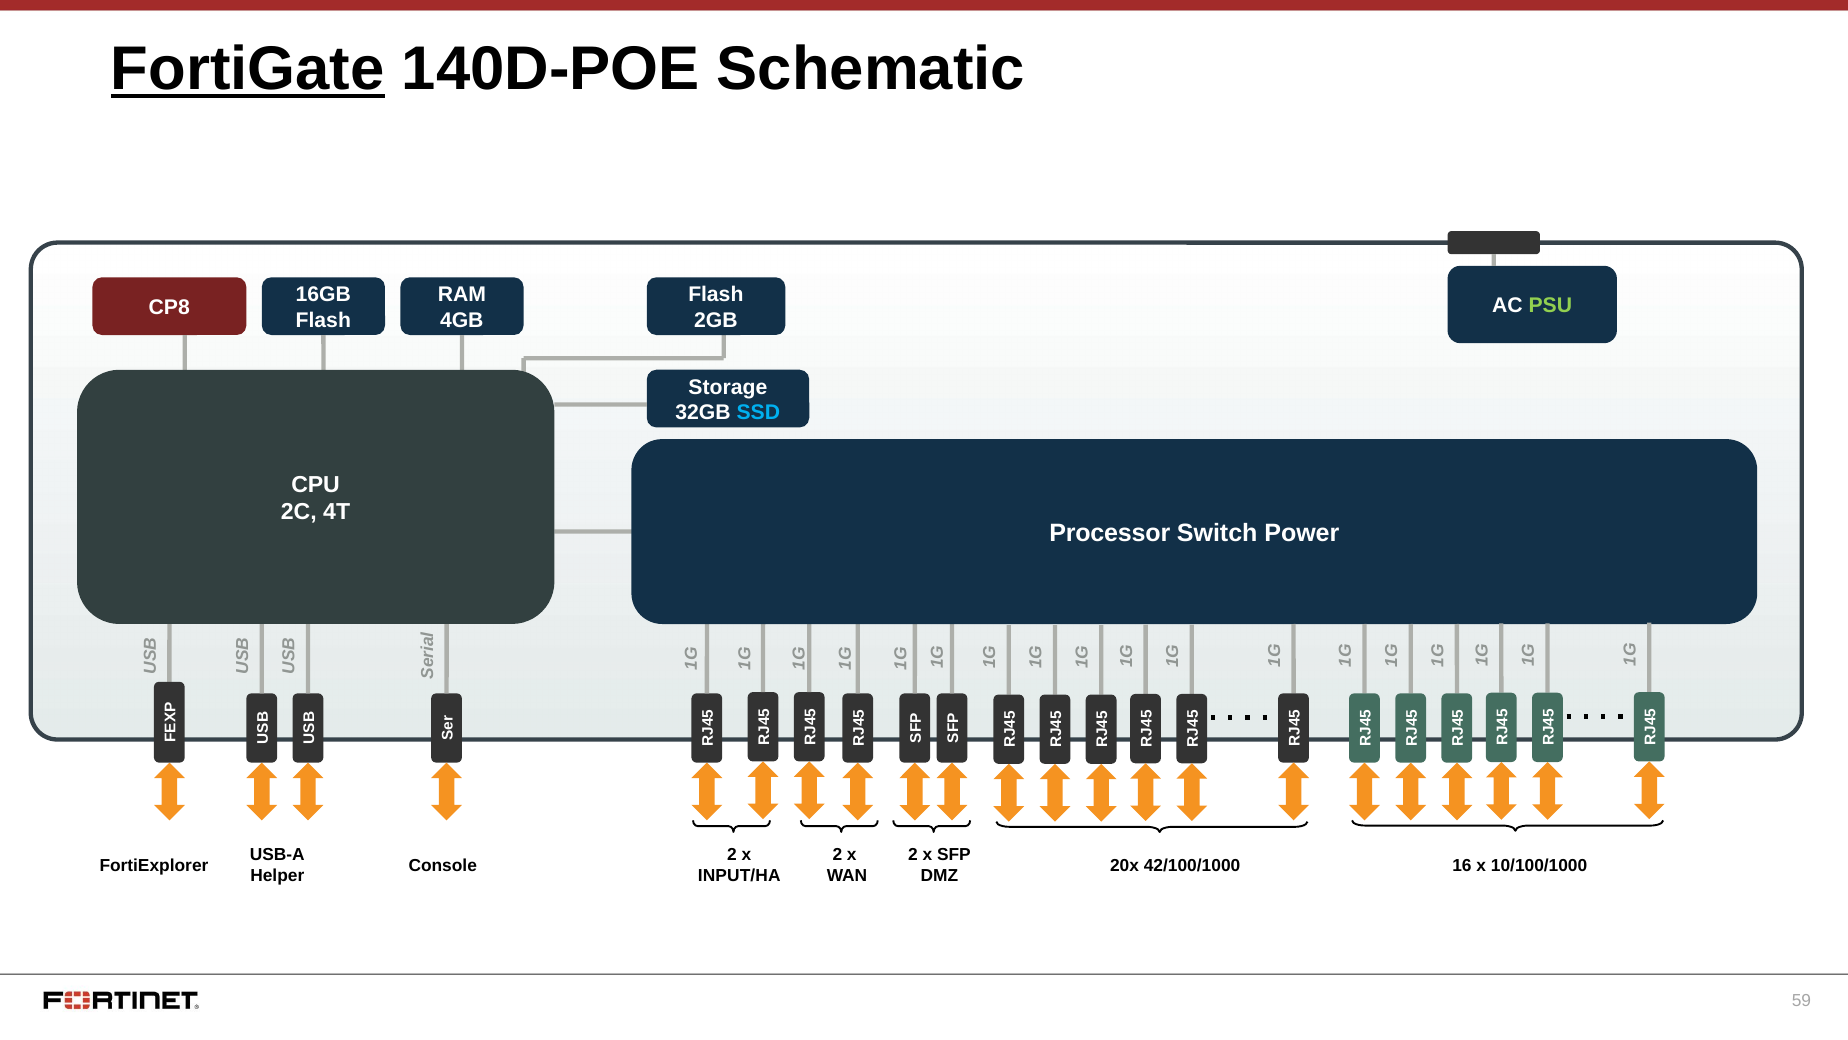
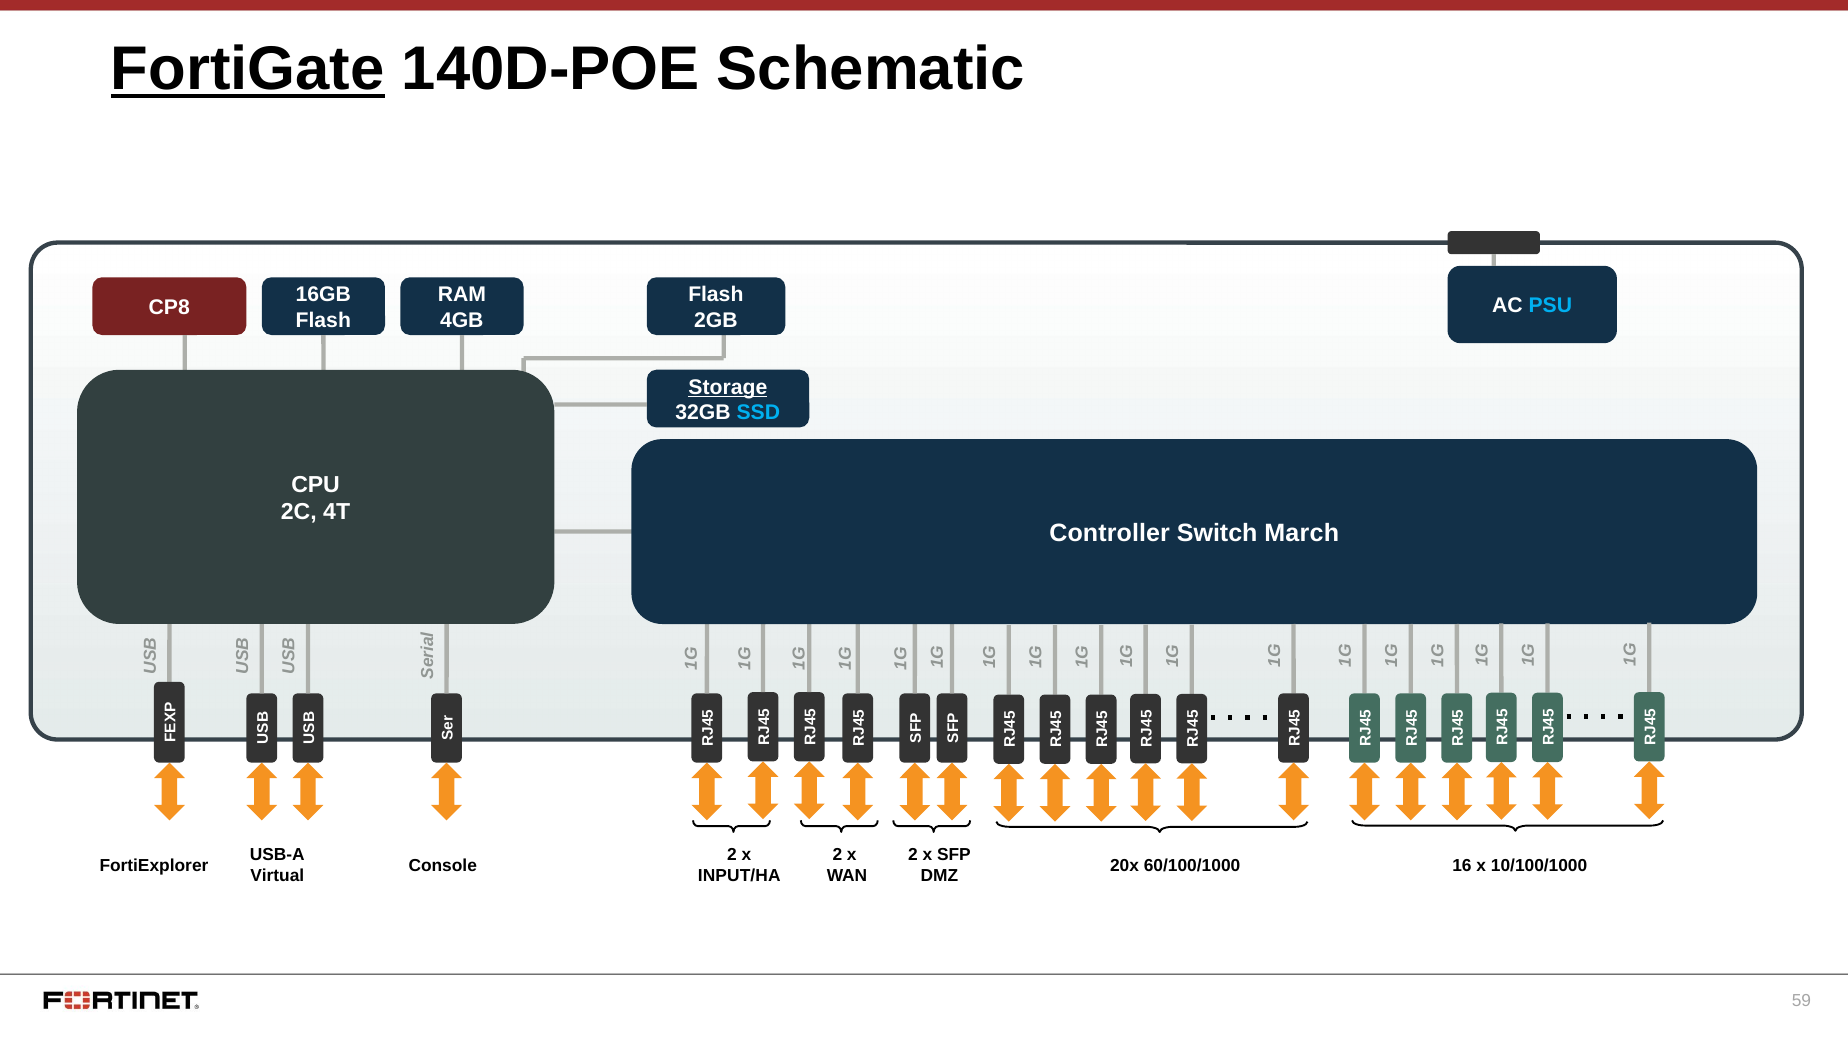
PSU colour: light green -> light blue (1550, 306)
Storage underline: none -> present (728, 387)
Processor: Processor -> Controller (1110, 533)
Power: Power -> March (1302, 533)
42/100/1000: 42/100/1000 -> 60/100/1000 (1192, 865)
Helper: Helper -> Virtual (277, 875)
